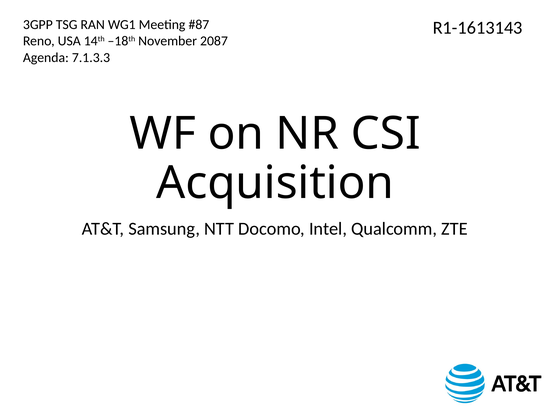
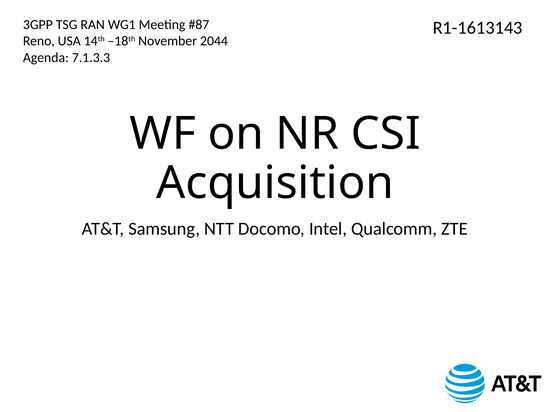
2087: 2087 -> 2044 (214, 41)
